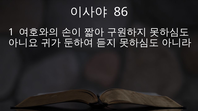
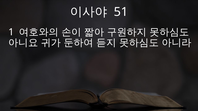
86: 86 -> 51 (121, 12)
